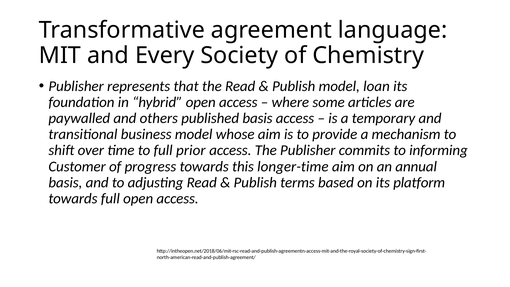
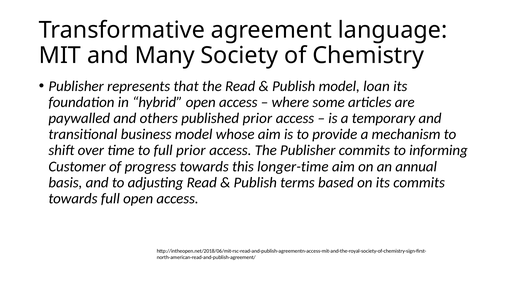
Every: Every -> Many (165, 55)
published basis: basis -> prior (257, 118)
its platform: platform -> commits (419, 182)
